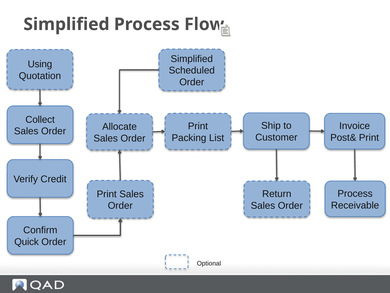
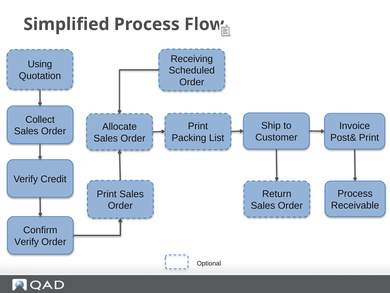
Simplified: Simplified -> Receiving (192, 59)
Quick: Quick -> Verify (27, 241)
